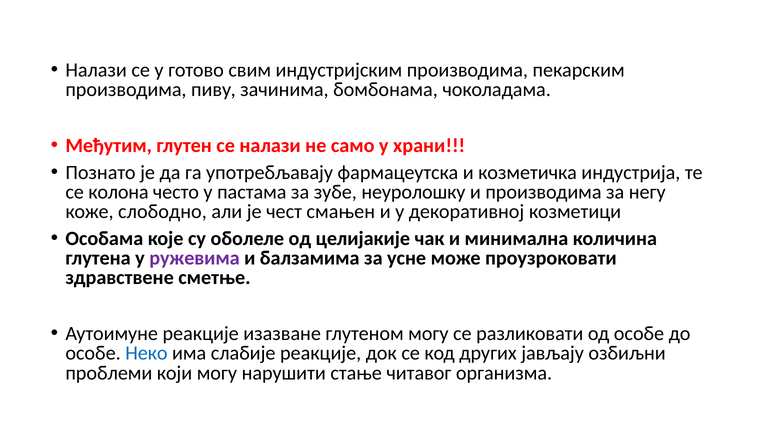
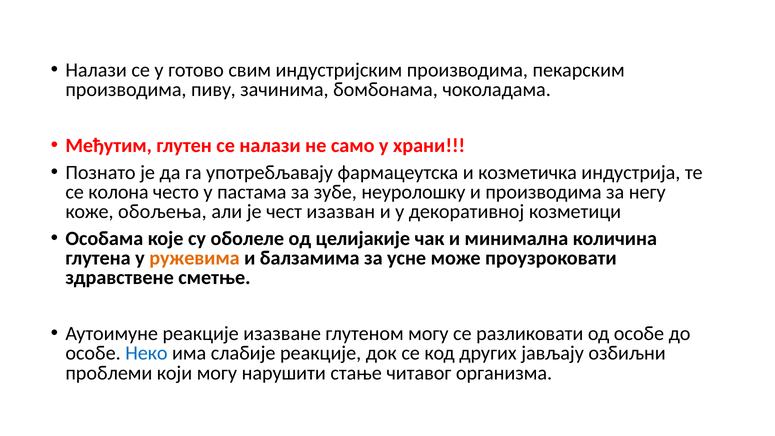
слободно: слободно -> обољења (162, 212)
смањен: смањен -> изазван (341, 212)
ружевима colour: purple -> orange (194, 258)
